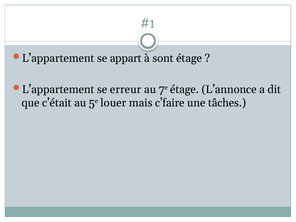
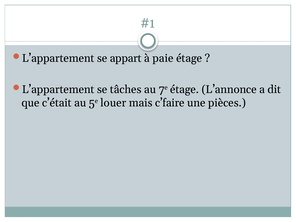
sont: sont -> paie (163, 58)
erreur: erreur -> tâches (126, 89)
tâches: tâches -> pièces (227, 103)
